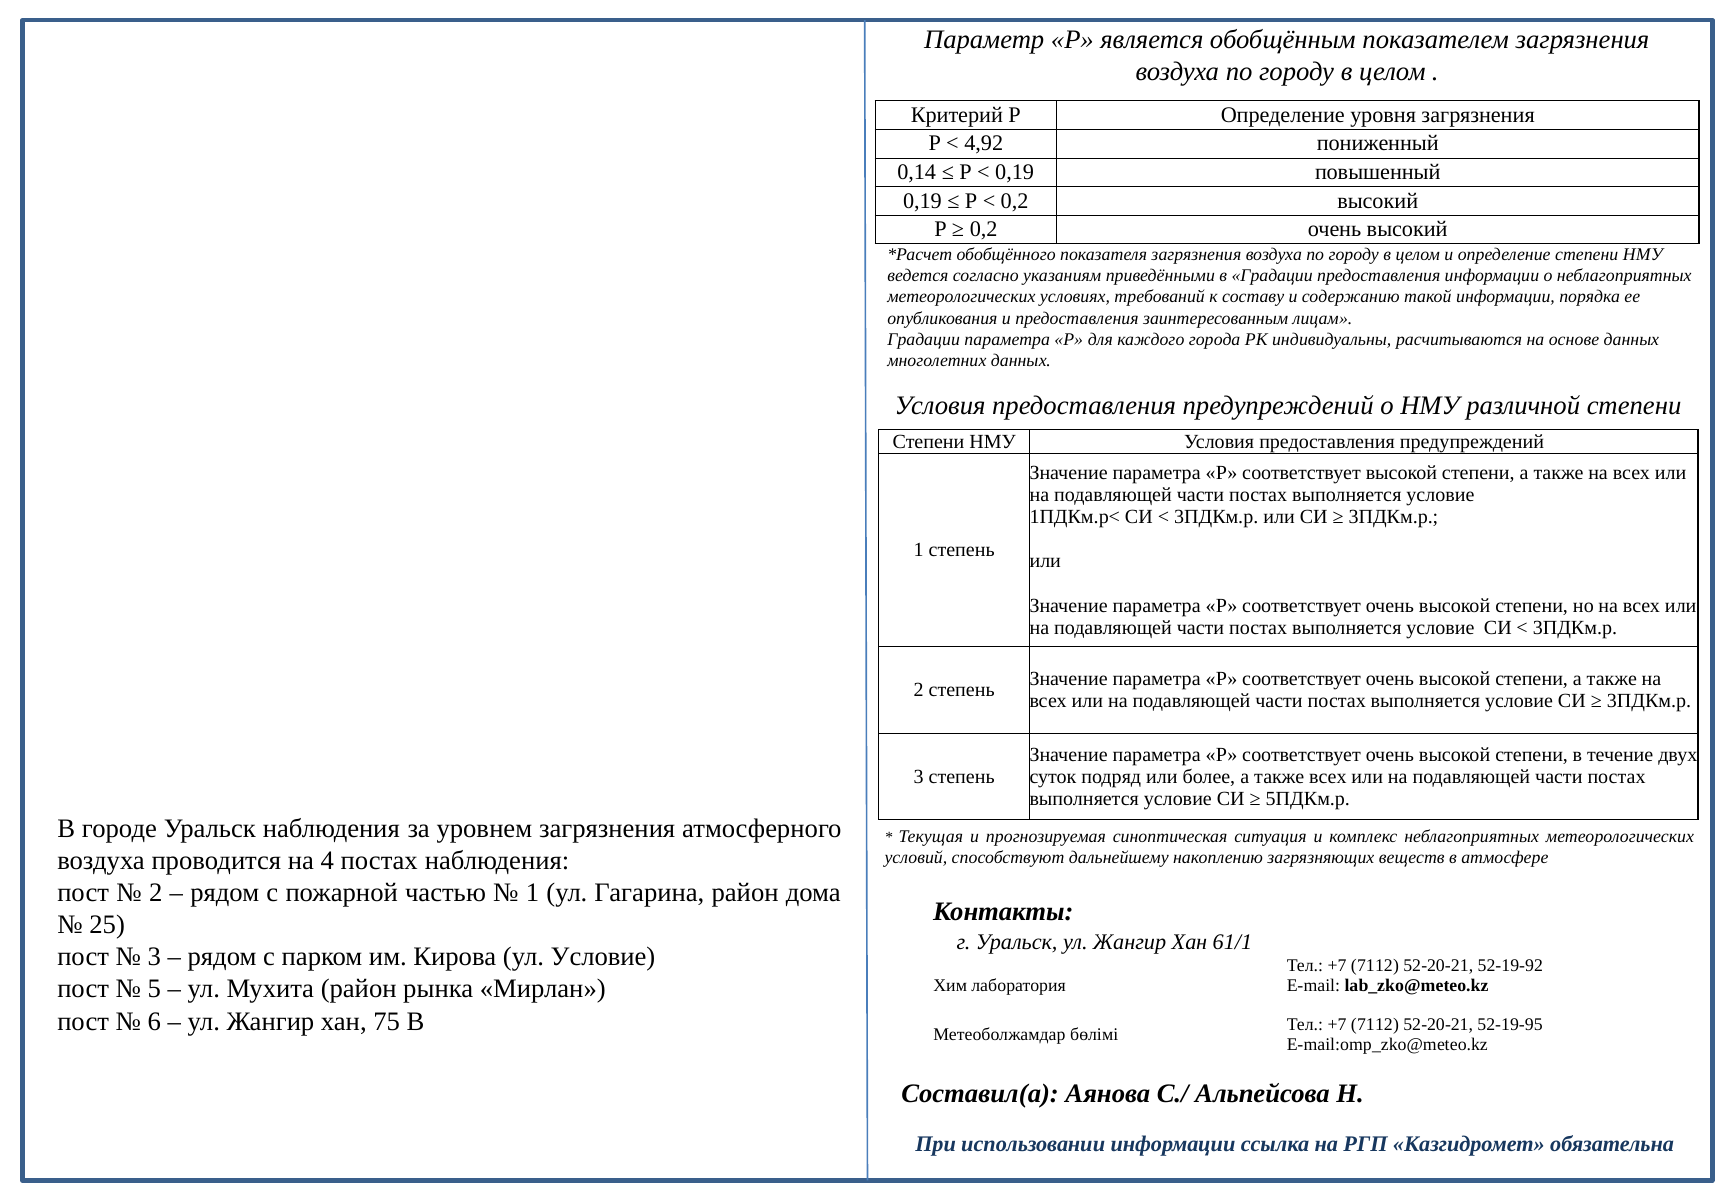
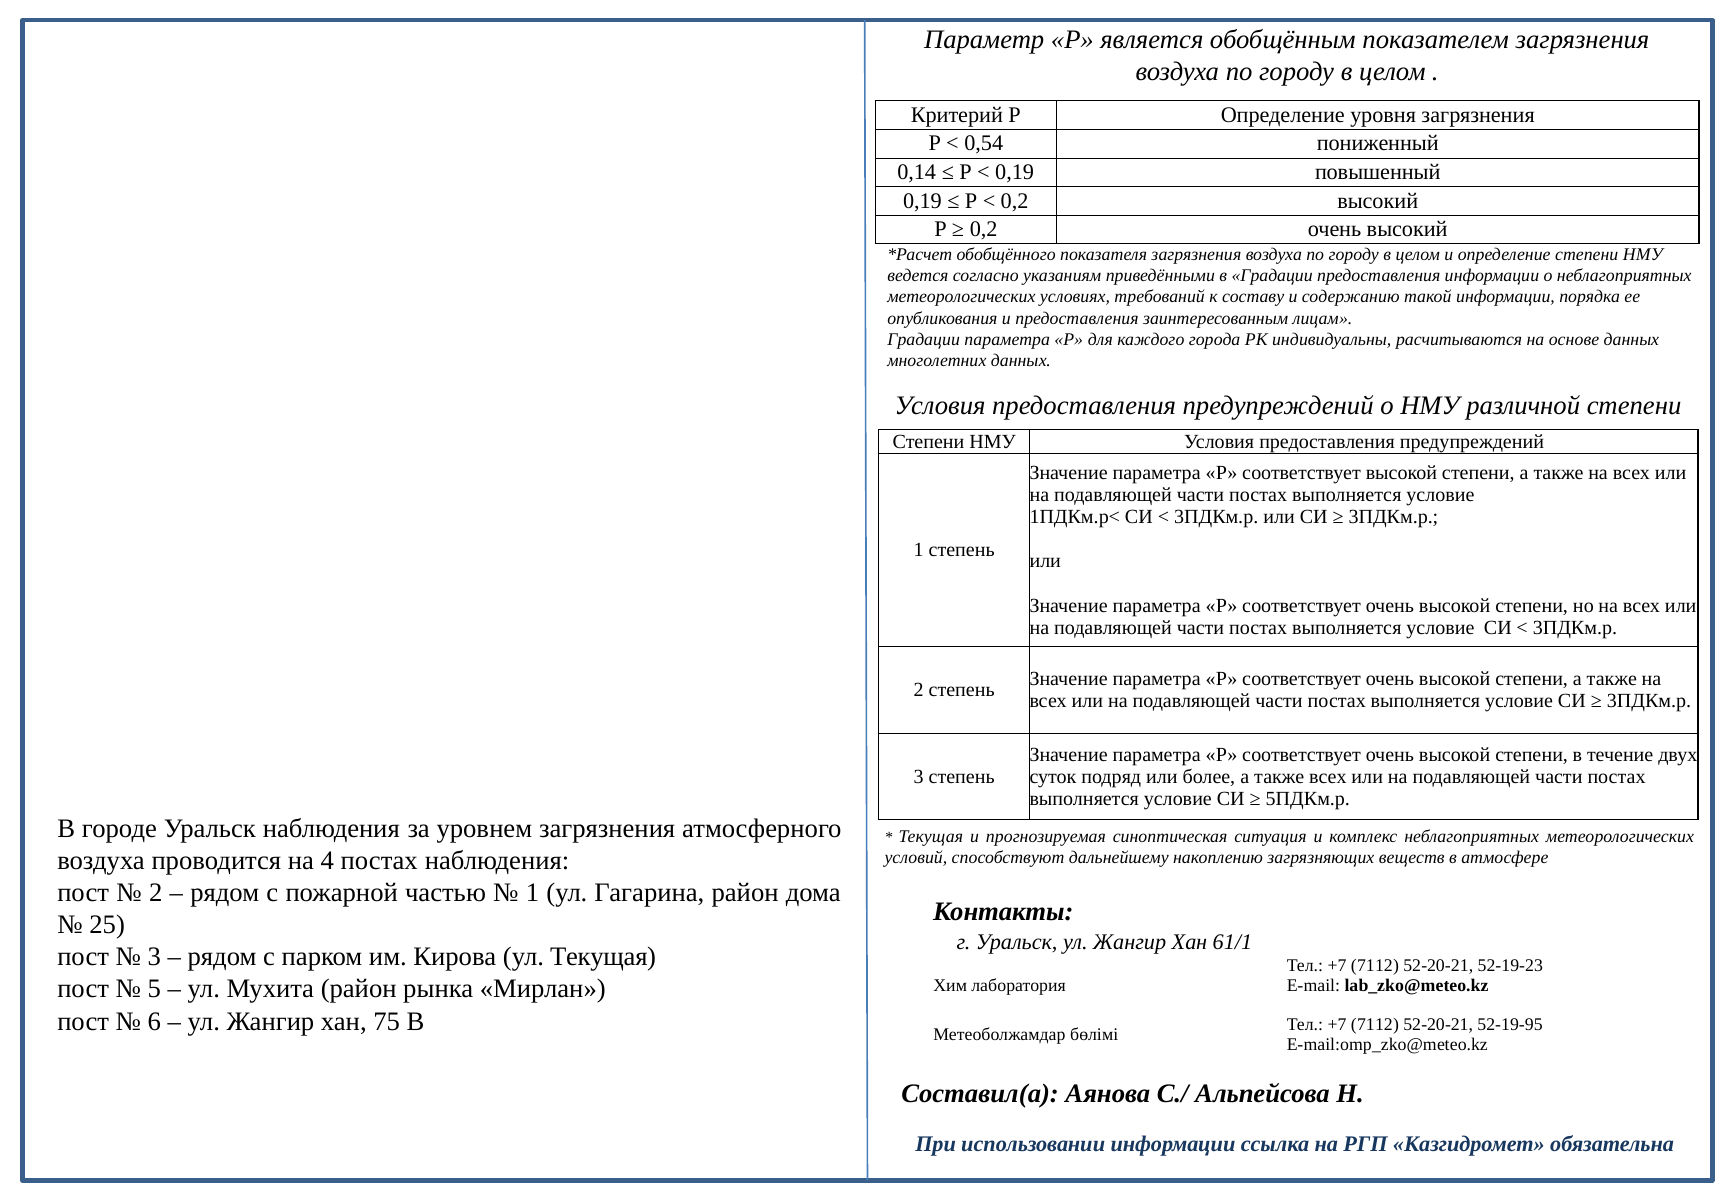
4,92: 4,92 -> 0,54 (984, 144)
ул Условие: Условие -> Текущая (603, 957)
52-19-92: 52-19-92 -> 52-19-23 (1510, 966)
